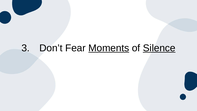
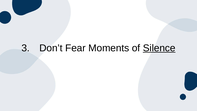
Moments underline: present -> none (109, 48)
